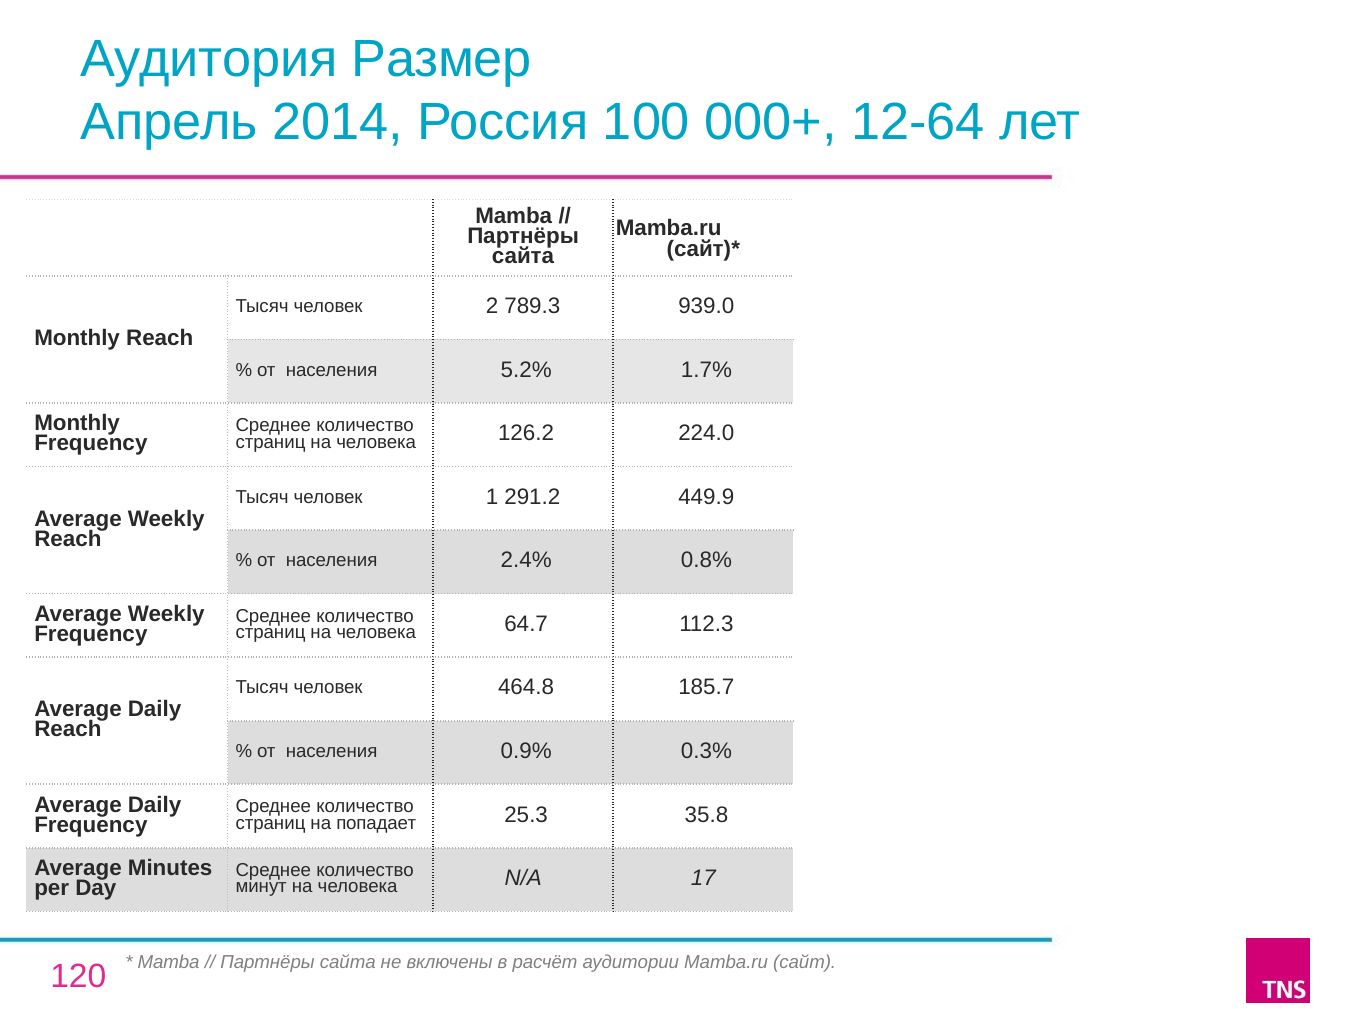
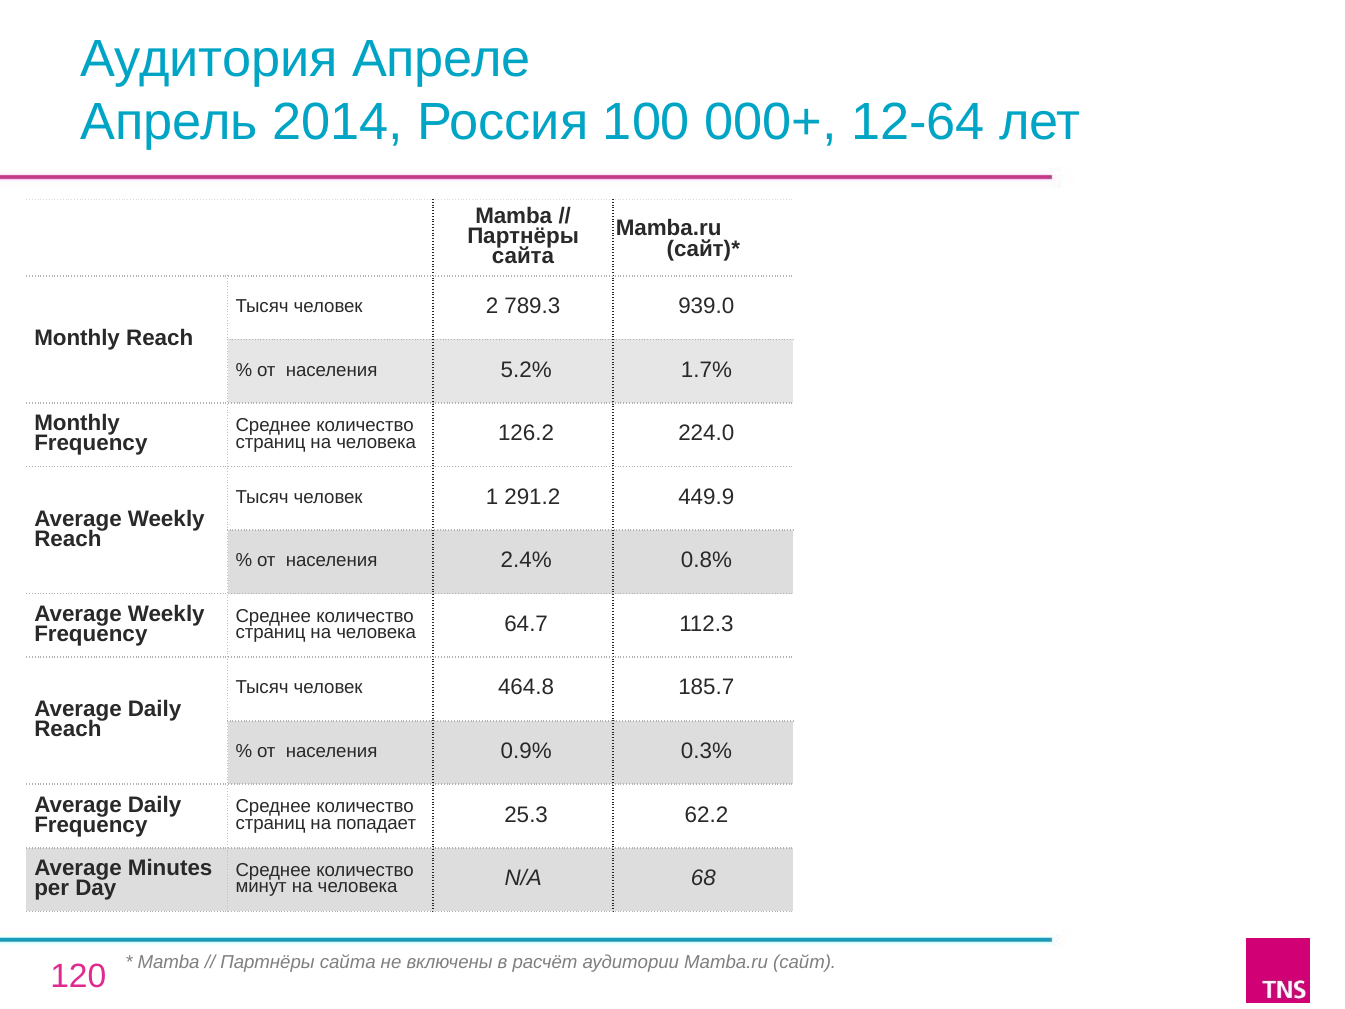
Размер: Размер -> Апреле (441, 60)
35.8: 35.8 -> 62.2 (706, 814)
17: 17 -> 68 (703, 878)
